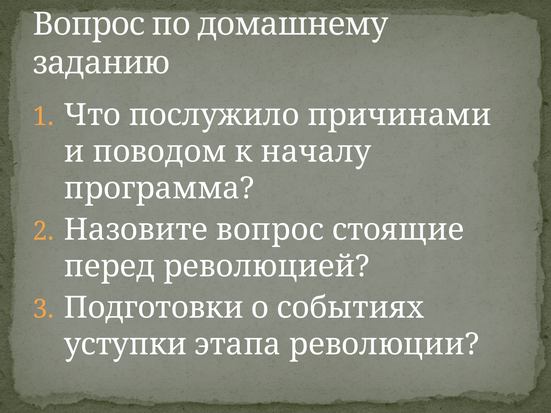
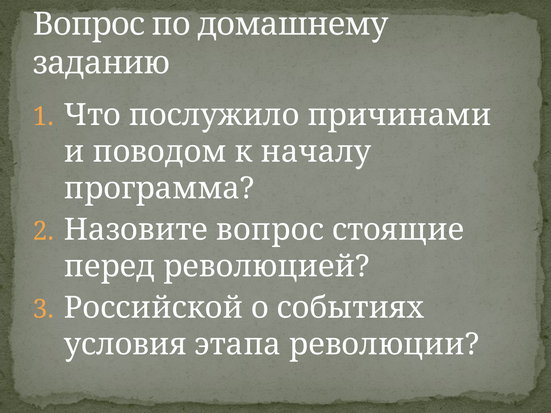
Подготовки: Подготовки -> Российской (154, 308)
уступки: уступки -> условия (125, 345)
